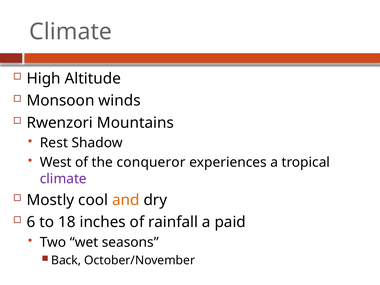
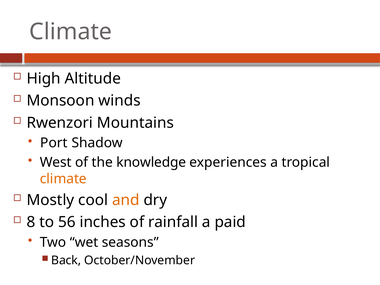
Rest: Rest -> Port (54, 143)
conqueror: conqueror -> knowledge (151, 162)
climate colour: purple -> orange (63, 179)
6: 6 -> 8 (31, 222)
18: 18 -> 56 (67, 222)
